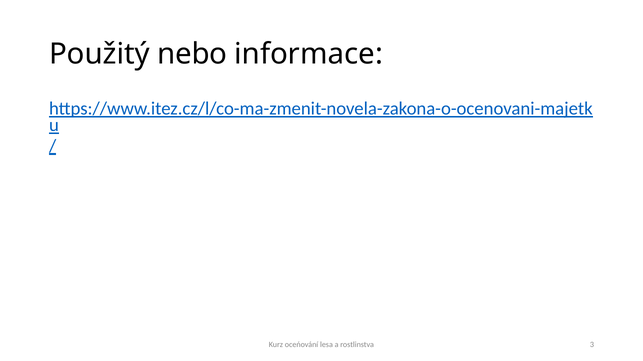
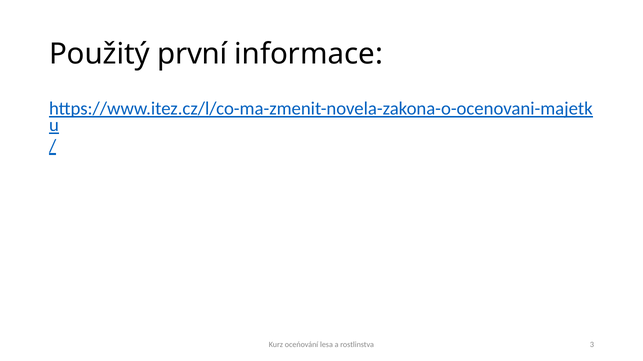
nebo: nebo -> první (192, 54)
